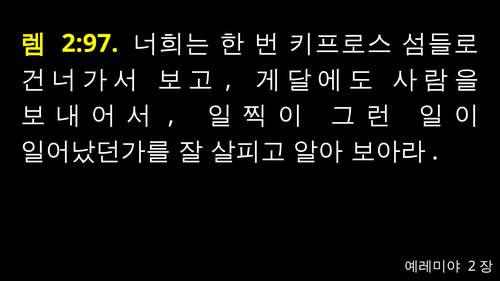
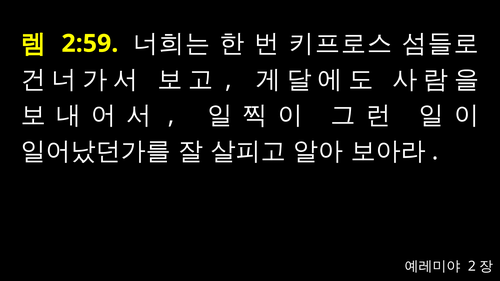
2:97: 2:97 -> 2:59 (90, 44)
